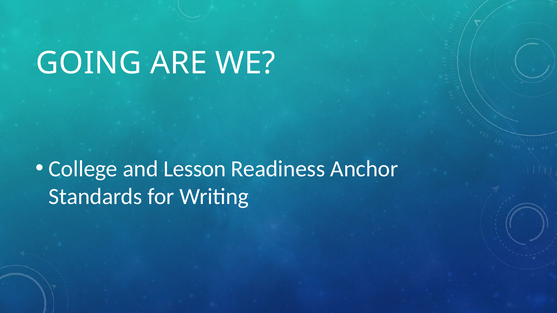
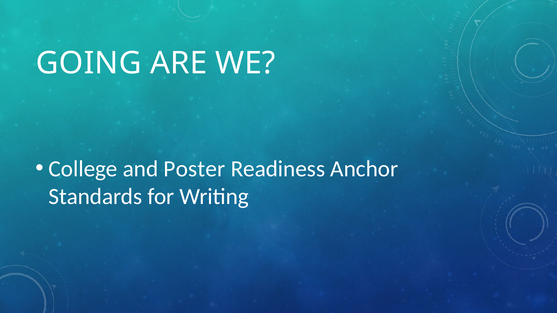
Lesson: Lesson -> Poster (194, 169)
